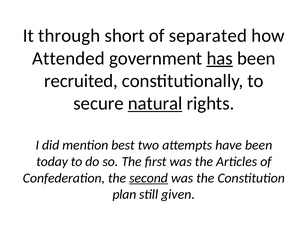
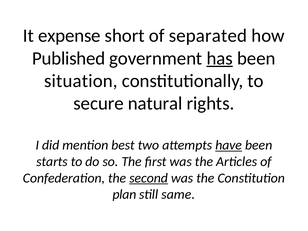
through: through -> expense (69, 36)
Attended: Attended -> Published (69, 58)
recruited: recruited -> situation (81, 81)
natural underline: present -> none (155, 103)
have underline: none -> present (229, 145)
today: today -> starts (52, 162)
given: given -> same (178, 194)
